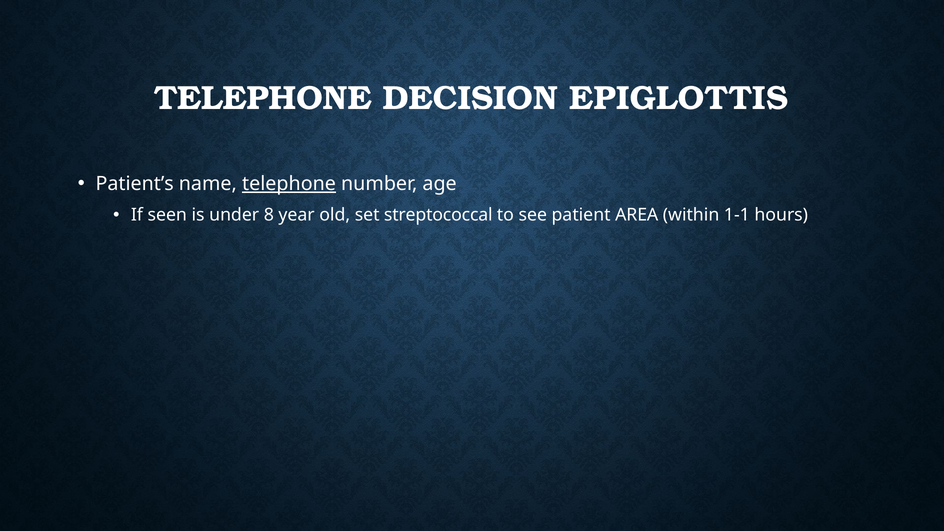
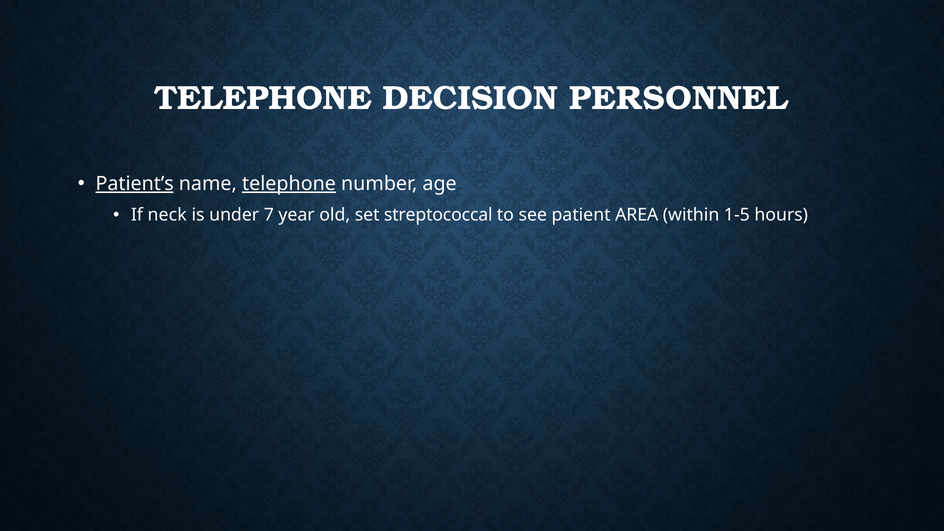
EPIGLOTTIS: EPIGLOTTIS -> PERSONNEL (679, 98)
Patient’s underline: none -> present (135, 184)
seen: seen -> neck (167, 215)
8: 8 -> 7 (269, 215)
1-1: 1-1 -> 1-5 (737, 215)
